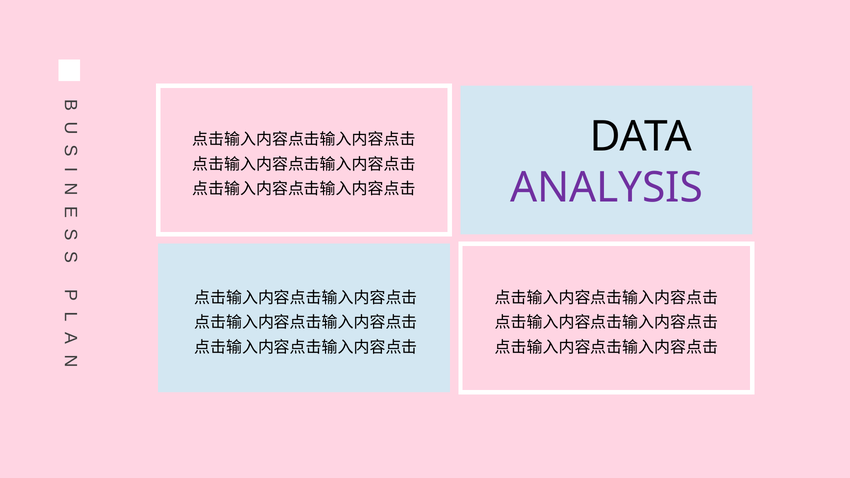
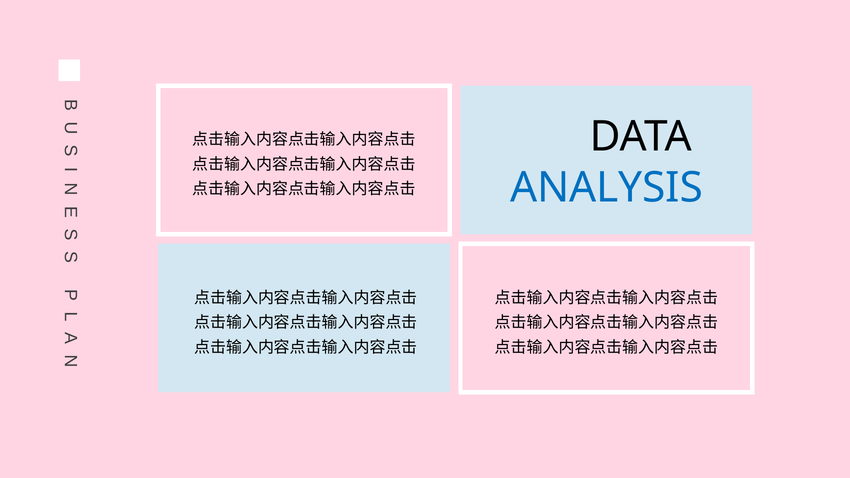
ANALYSIS colour: purple -> blue (607, 188)
